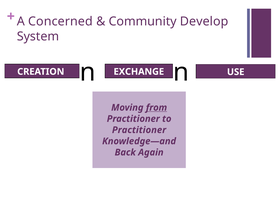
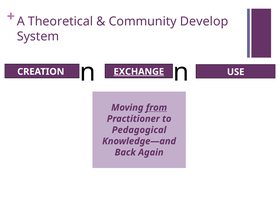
Concerned: Concerned -> Theoretical (61, 21)
EXCHANGE underline: none -> present (139, 72)
Practitioner: Practitioner -> Pedagogical (139, 130)
